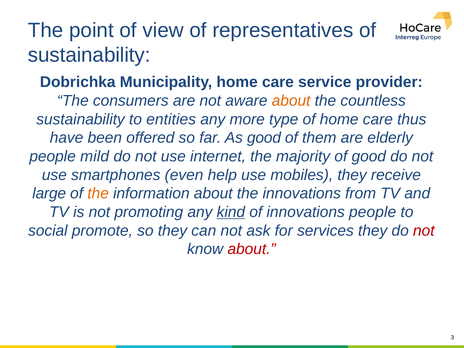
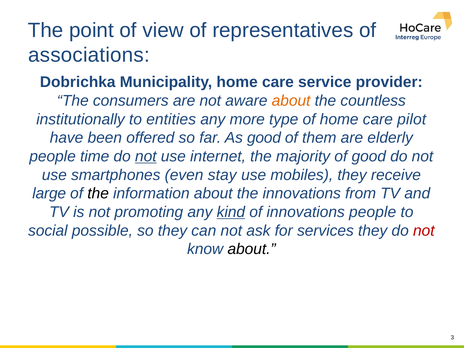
sustainability: sustainability -> associations (89, 55)
sustainability: sustainability -> institutionally (81, 119)
thus: thus -> pilot (412, 119)
mild: mild -> time (95, 156)
not underline: none -> present (146, 156)
help: help -> stay (222, 175)
the colour: orange -> black (98, 193)
promote: promote -> possible (102, 231)
about colour: red -> black (252, 249)
